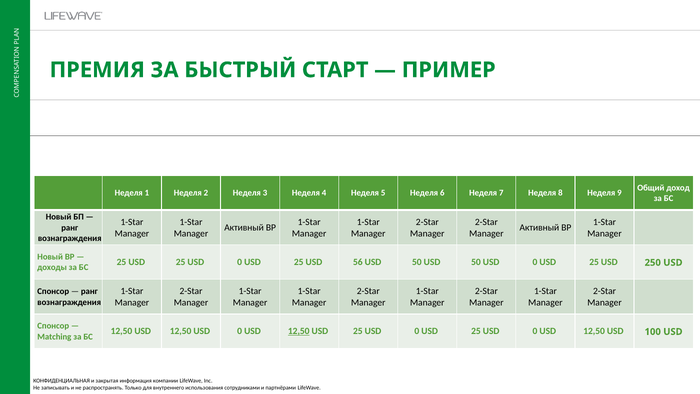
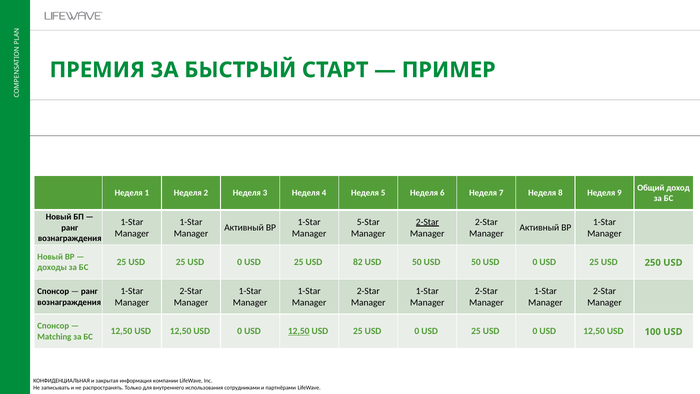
1-Star: 1-Star -> 5-Star (368, 222)
2-Star underline: none -> present (427, 222)
56: 56 -> 82 (358, 262)
